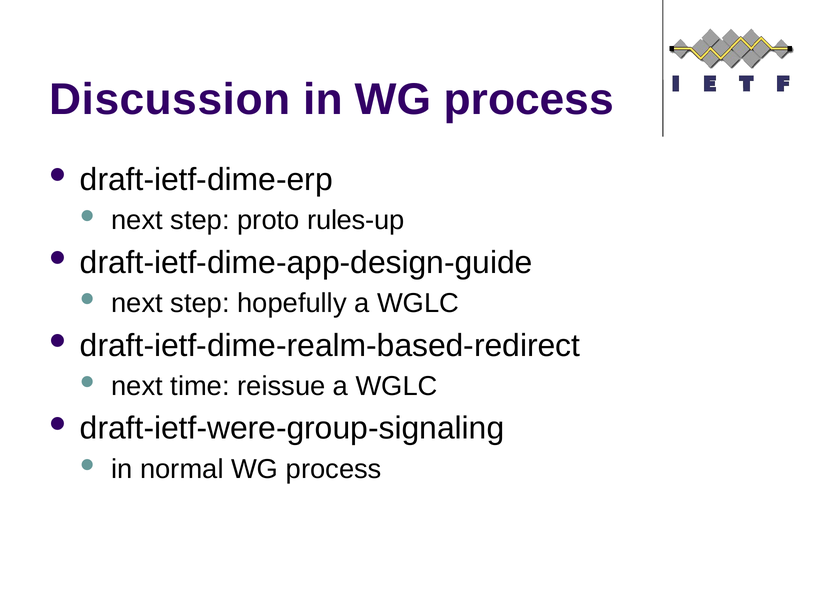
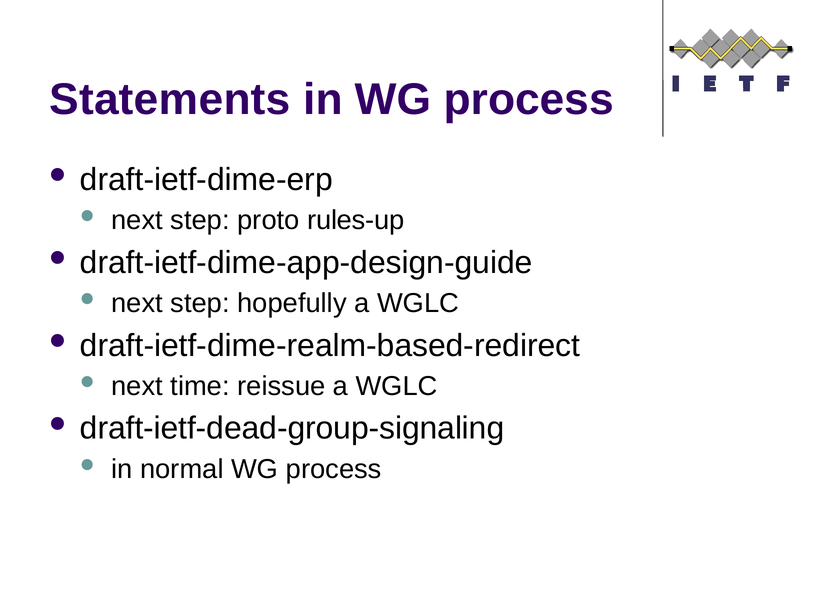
Discussion: Discussion -> Statements (170, 99)
draft-ietf-were-group-signaling: draft-ietf-were-group-signaling -> draft-ietf-dead-group-signaling (292, 428)
